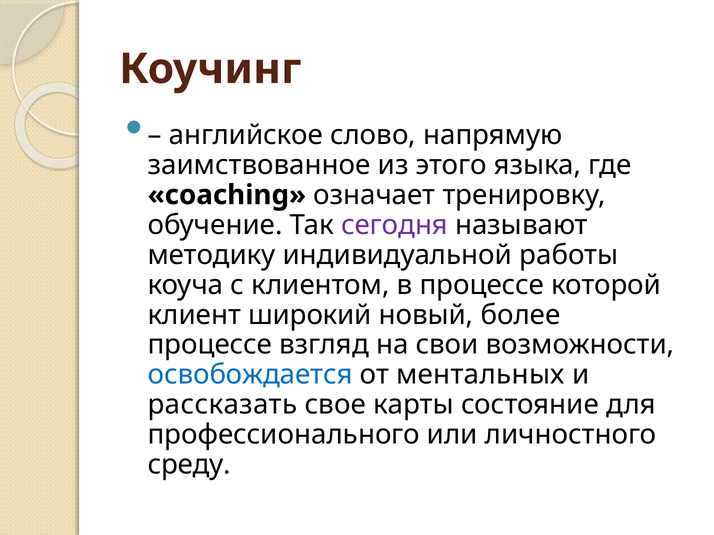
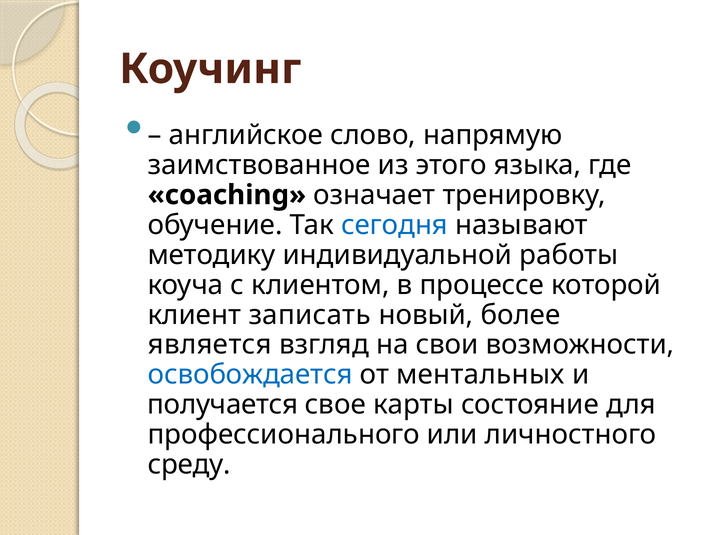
сегодня colour: purple -> blue (395, 225)
широкий: широкий -> записать (310, 315)
процессе: процессе -> является (210, 345)
рассказать: рассказать -> получается (223, 405)
